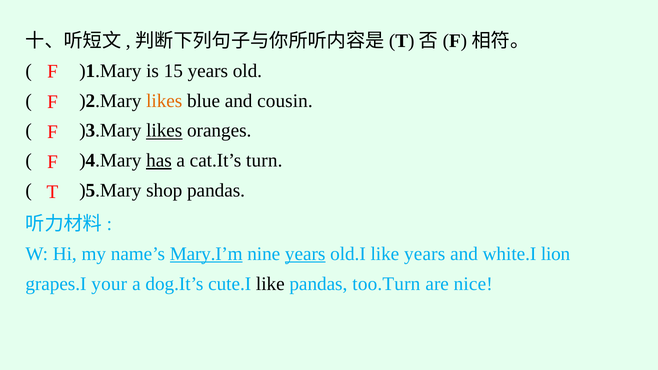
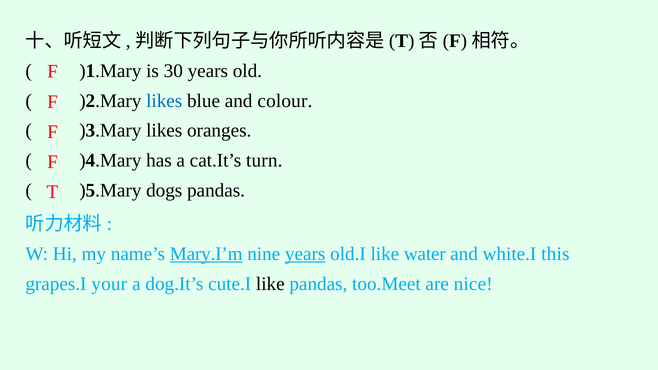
15: 15 -> 30 (173, 71)
likes colour: orange -> blue (164, 101)
cousin: cousin -> colour (285, 101)
likes underline: present -> none (164, 131)
has underline: present -> none (159, 161)
shop: shop -> dogs (164, 191)
like years: years -> water (425, 254)
lion: lion -> this (555, 254)
too.Turn: too.Turn -> too.Meet (386, 284)
